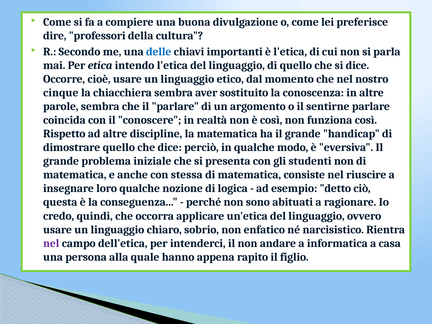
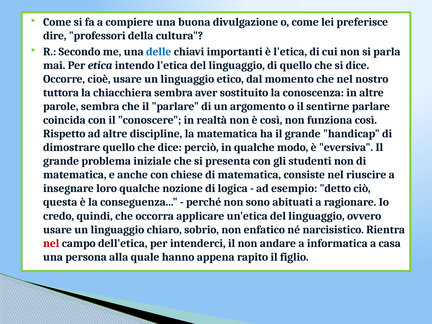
cinque: cinque -> tuttora (61, 93)
stessa: stessa -> chiese (187, 175)
nel colour: purple -> red (51, 243)
